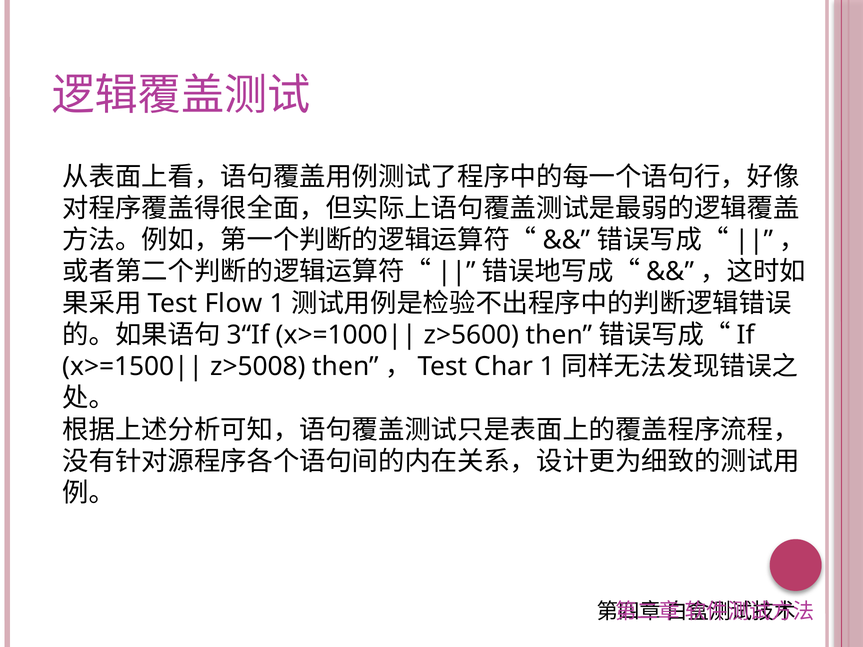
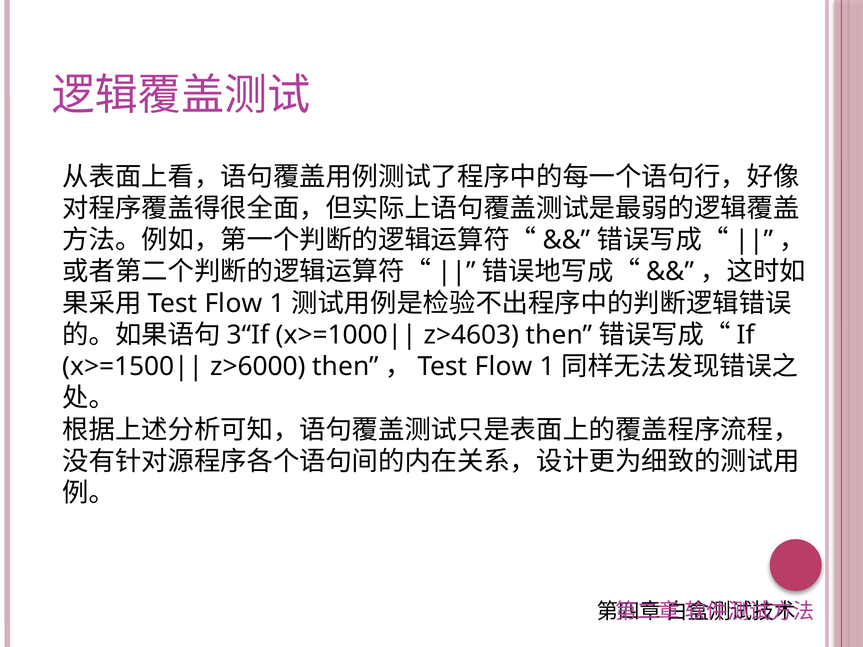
z>5600: z>5600 -> z>4603 (471, 335)
z>5008: z>5008 -> z>6000 (258, 367)
Char: Char -> Flow (504, 367)
